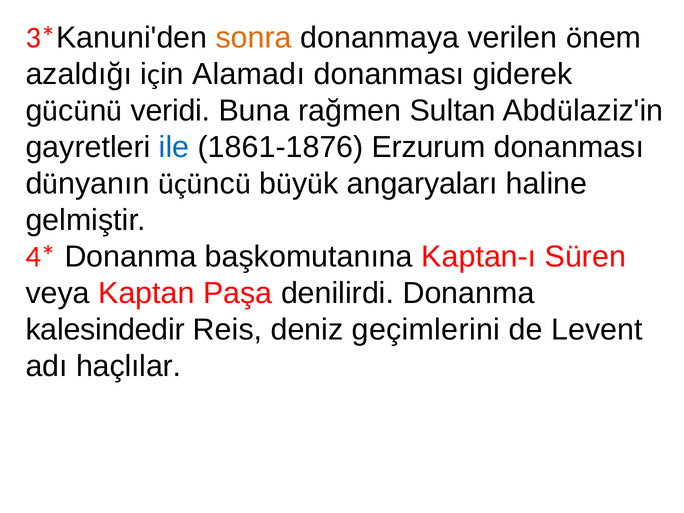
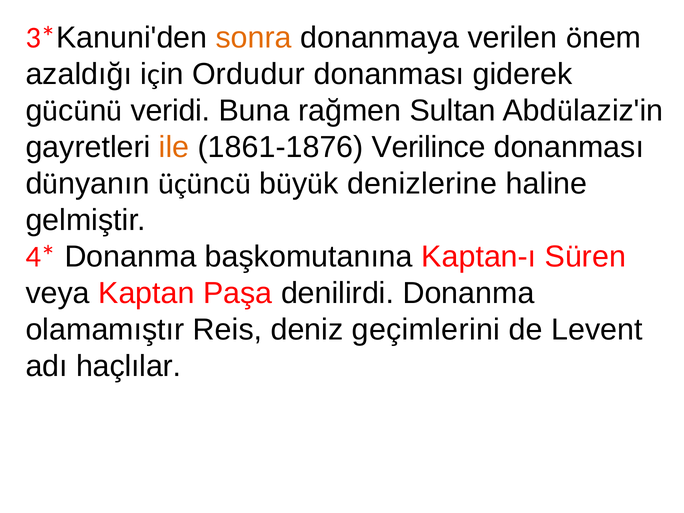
Alamadı: Alamadı -> Ordudur (249, 74)
ile colour: blue -> orange (174, 147)
Erzurum: Erzurum -> Verilince (429, 147)
angaryaları: angaryaları -> denizlerine (422, 184)
kalesindedir: kalesindedir -> olamamıştır (105, 330)
